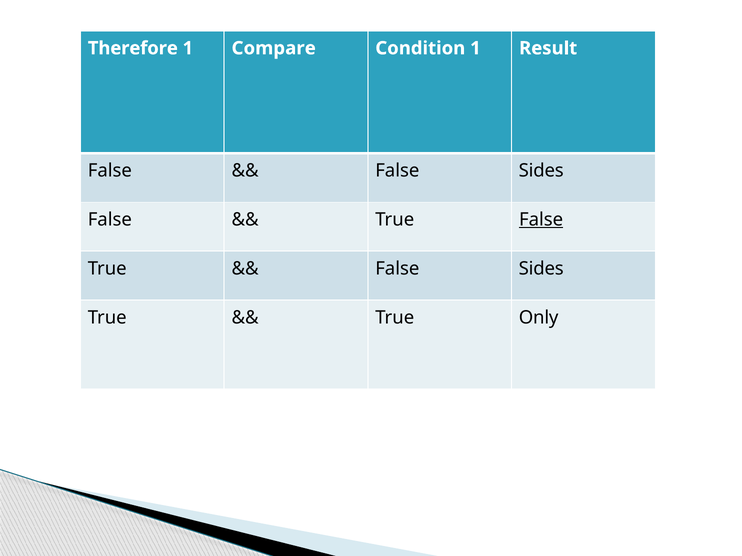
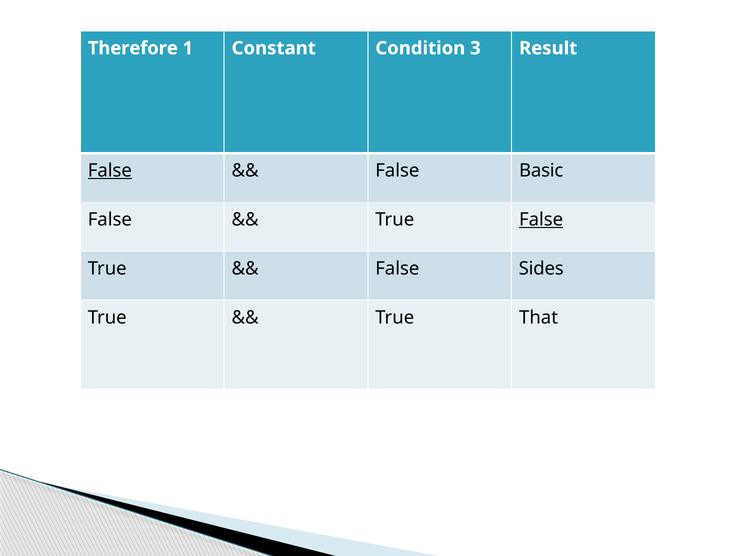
Compare: Compare -> Constant (274, 48)
Condition 1: 1 -> 3 (475, 48)
False underline: none -> present (110, 171)
Sides: Sides -> Basic (541, 171)
Only: Only -> That (539, 318)
